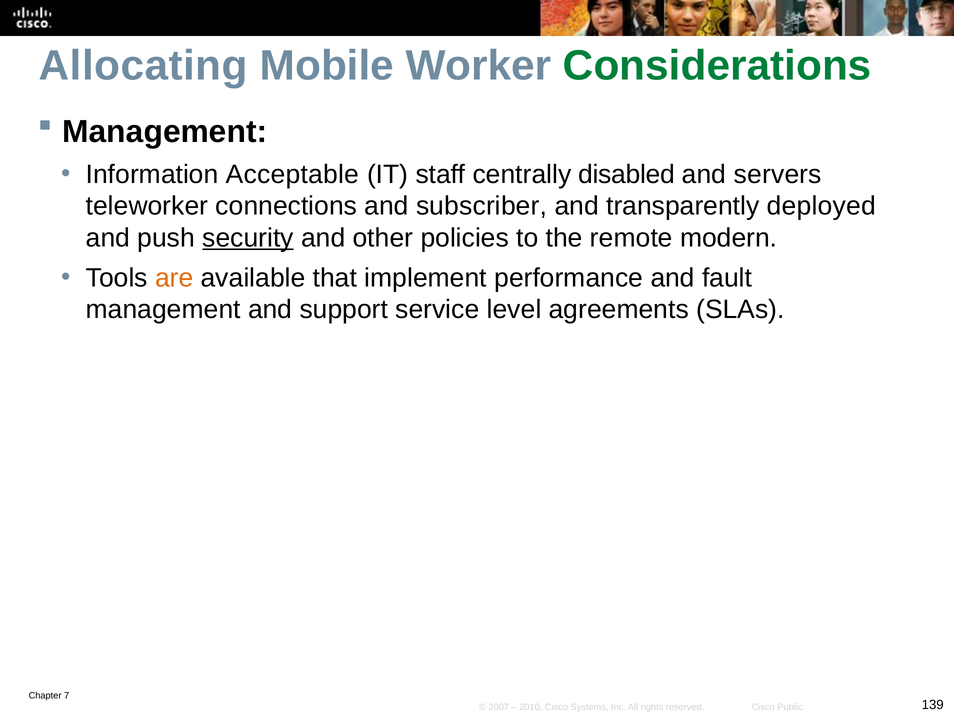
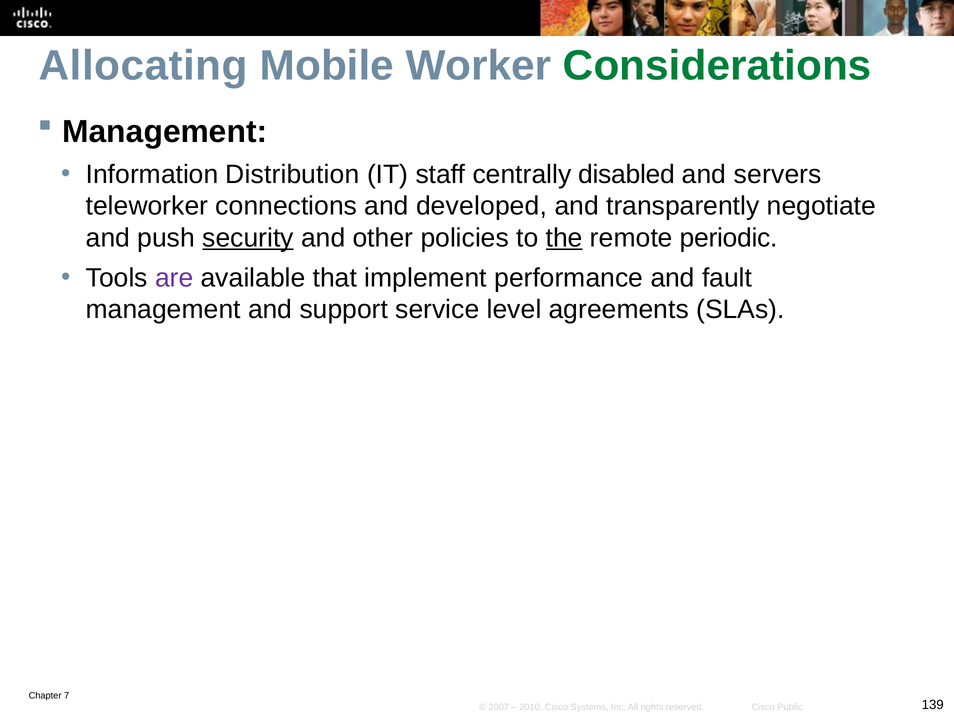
Acceptable: Acceptable -> Distribution (292, 174)
subscriber: subscriber -> developed (482, 206)
deployed: deployed -> negotiate (821, 206)
the underline: none -> present (564, 238)
modern: modern -> periodic (729, 238)
are colour: orange -> purple (174, 278)
